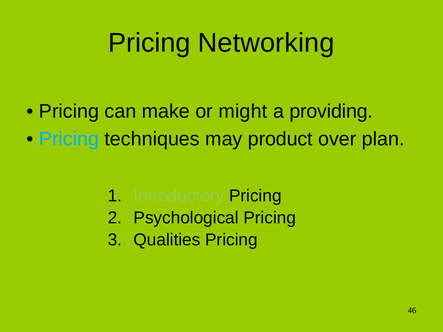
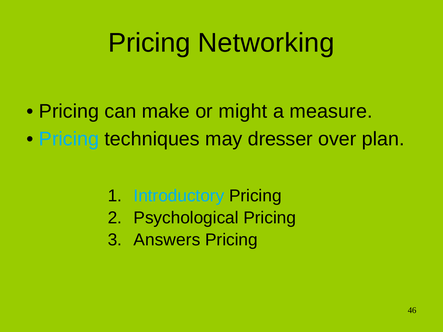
providing: providing -> measure (331, 111)
product: product -> dresser (280, 139)
Introductory colour: light green -> light blue (179, 196)
Qualities: Qualities -> Answers (167, 240)
